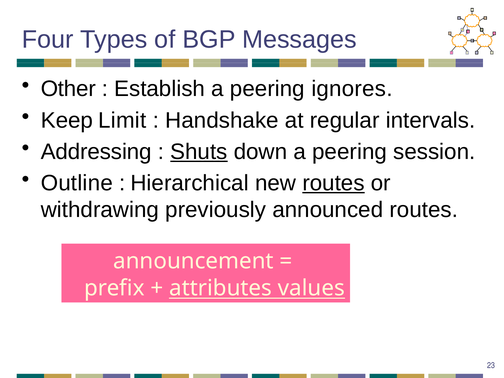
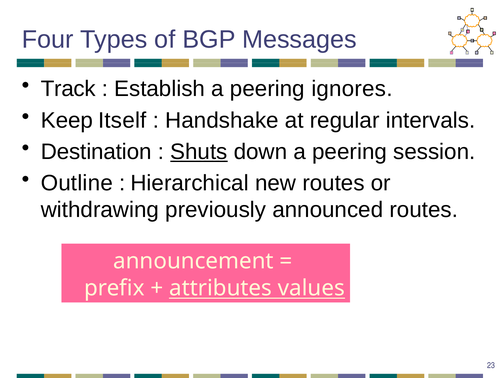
Other: Other -> Track (68, 89)
Limit: Limit -> Itself (122, 120)
Addressing: Addressing -> Destination (96, 152)
routes underline: present -> none (333, 183)
